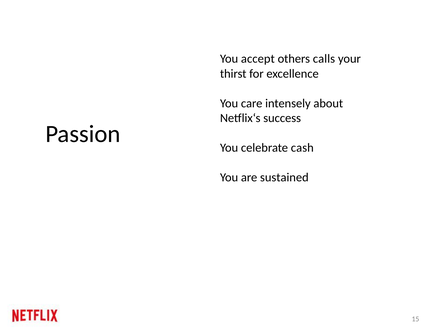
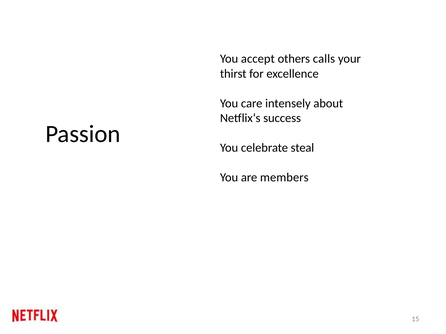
cash: cash -> steal (302, 148)
sustained: sustained -> members (284, 178)
